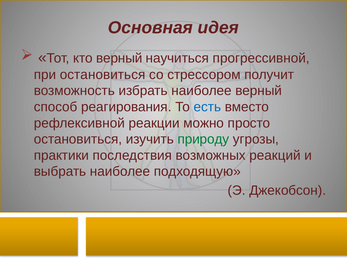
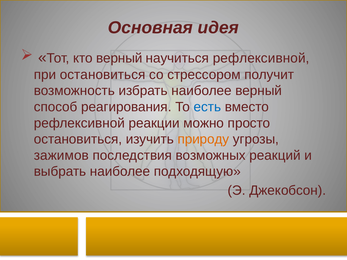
научиться прогрессивной: прогрессивной -> рефлексивной (261, 58)
природу colour: green -> orange (203, 139)
практики: практики -> зажимов (61, 155)
